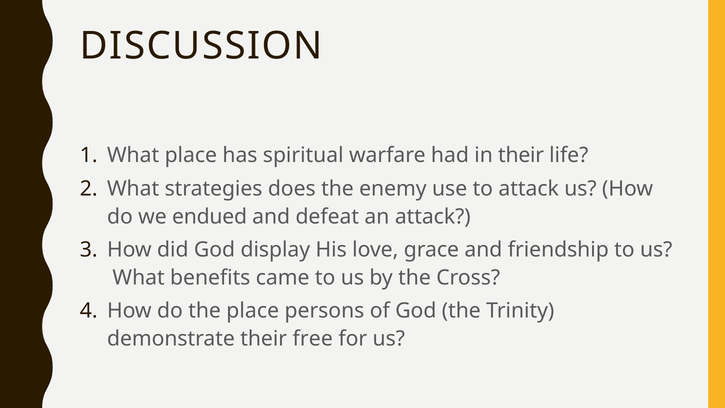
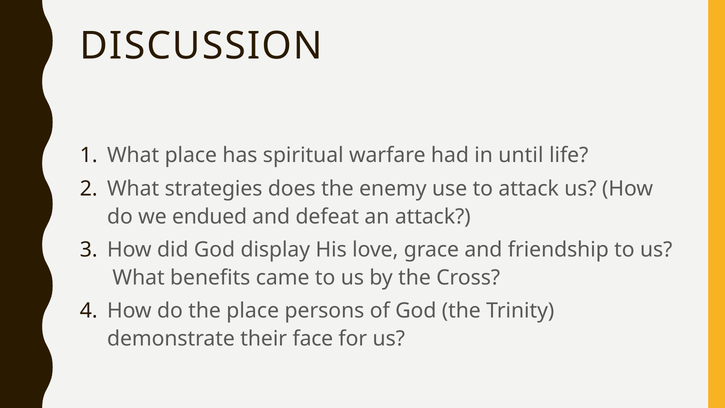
in their: their -> until (521, 155)
free: free -> face (313, 339)
